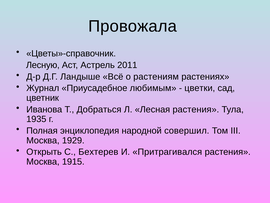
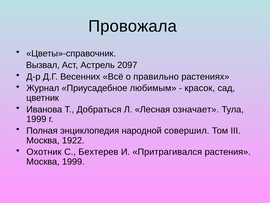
Лесную: Лесную -> Вызвал (43, 65)
2011: 2011 -> 2097 (127, 65)
Ландыше: Ландыше -> Весенних (80, 76)
растениям: растениям -> правильно (156, 76)
цветки: цветки -> красок (200, 88)
Лесная растения: растения -> означает (196, 109)
1935: 1935 -> 1999 (36, 119)
1929: 1929 -> 1922 (73, 140)
Открыть: Открыть -> Охотник (44, 152)
Москва 1915: 1915 -> 1999 (73, 161)
